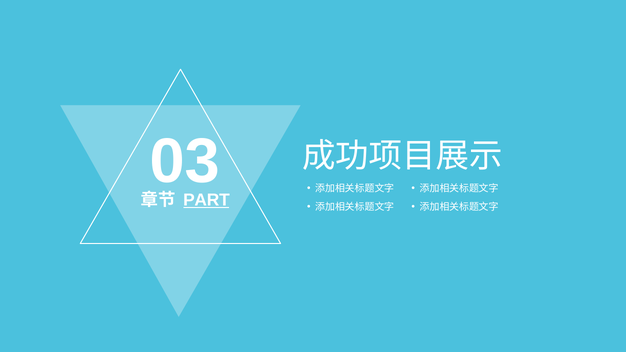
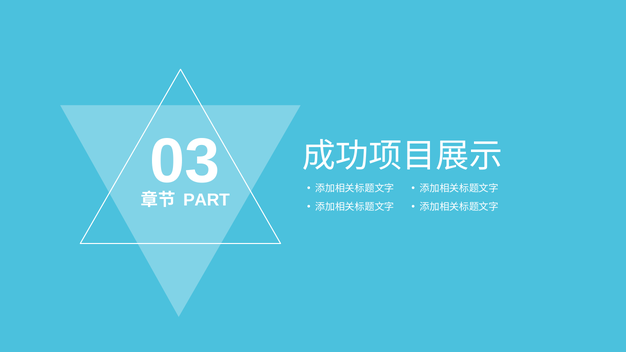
PART underline: present -> none (206, 200)
